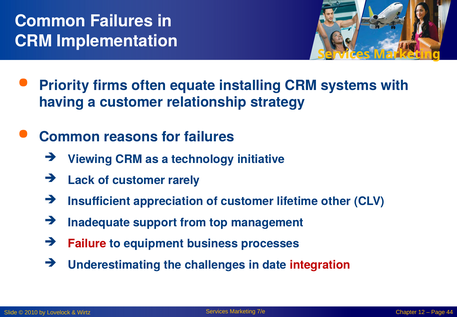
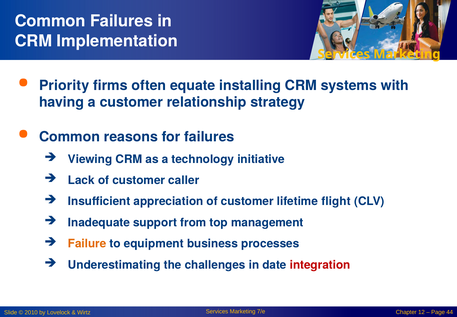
rarely: rarely -> caller (184, 180)
other: other -> flight (336, 201)
Failure colour: red -> orange (87, 243)
